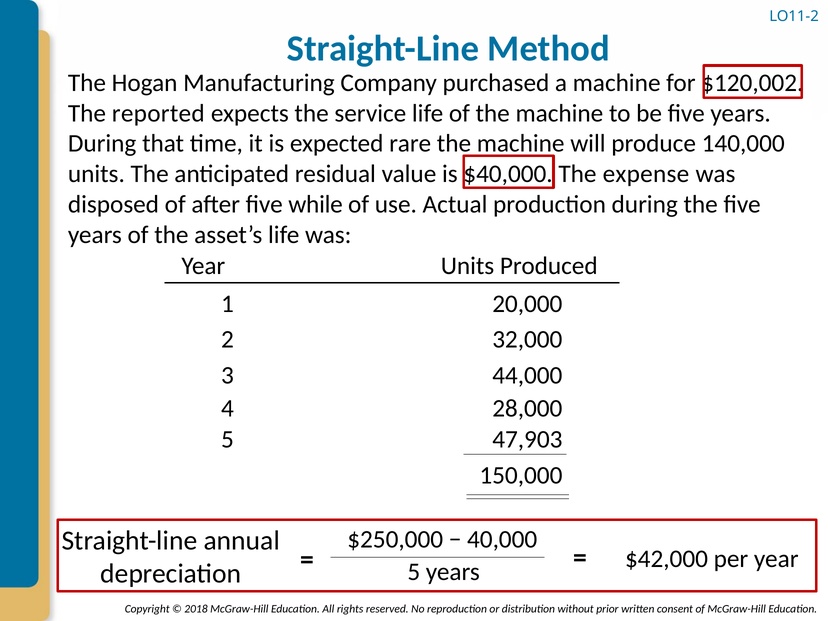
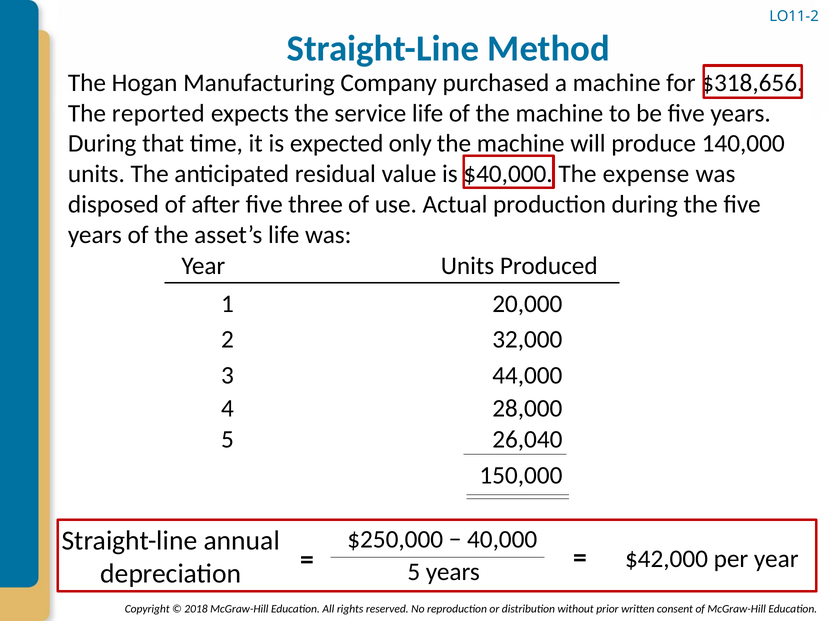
$120,002: $120,002 -> $318,656 (752, 83)
rare: rare -> only (410, 144)
while: while -> three (316, 204)
47,903: 47,903 -> 26,040 (527, 439)
